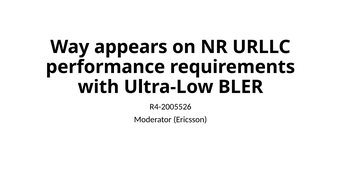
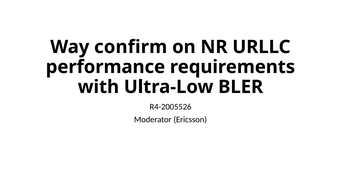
appears: appears -> confirm (131, 47)
